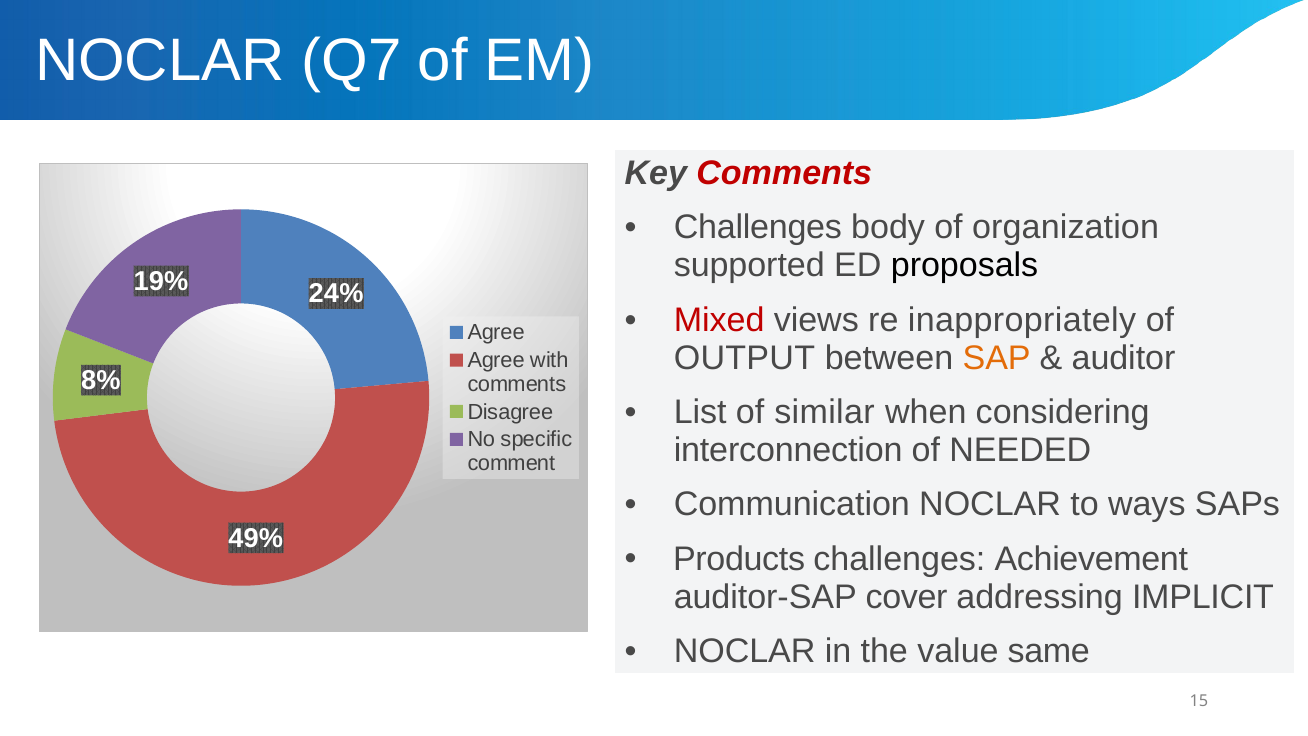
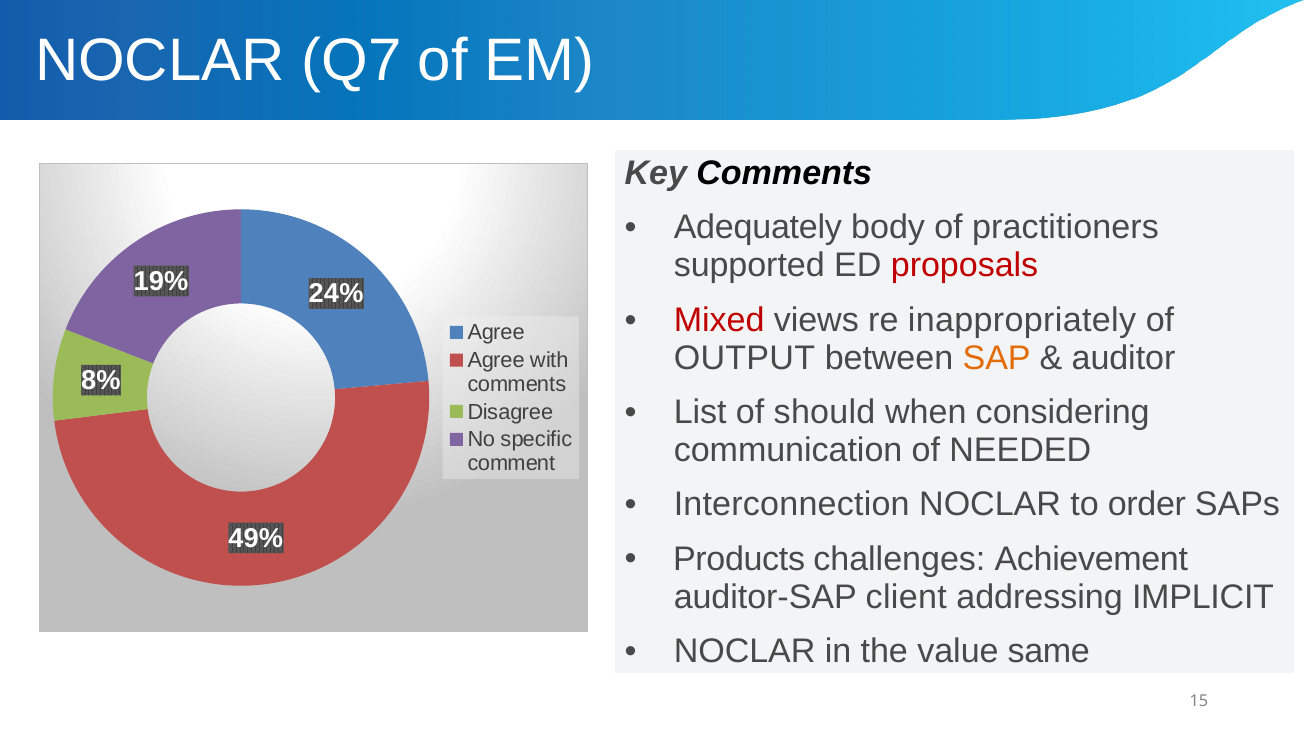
Comments colour: red -> black (784, 173)
Challenges: Challenges -> Adequately (758, 228)
organization: organization -> practitioners (1066, 228)
proposals colour: black -> red (965, 266)
similar: similar -> should (825, 412)
interconnection: interconnection -> communication (788, 450)
Communication: Communication -> Interconnection (792, 504)
ways: ways -> order (1147, 504)
cover: cover -> client (906, 597)
